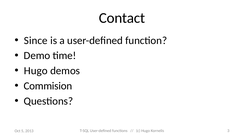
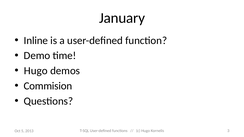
Contact: Contact -> January (122, 18)
Since: Since -> Inline (36, 41)
